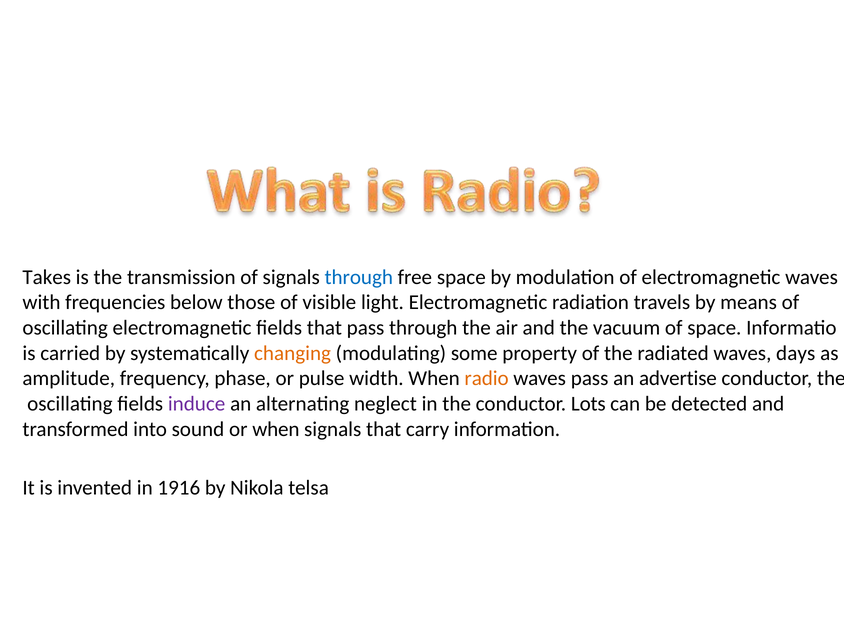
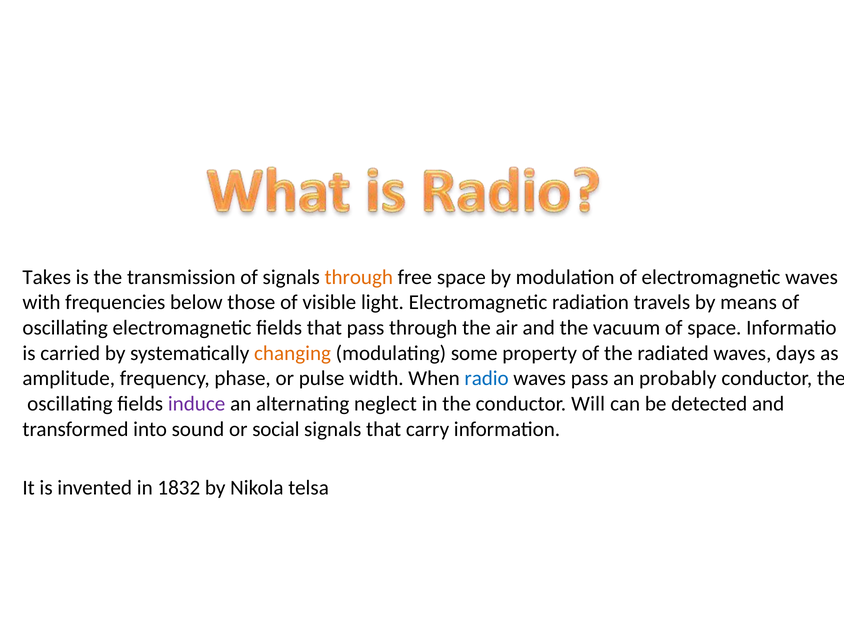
through colour: blue -> orange (359, 277)
radio colour: orange -> blue (487, 378)
advertise: advertise -> probably (678, 378)
Lots: Lots -> Will (588, 404)
or when: when -> social (276, 429)
1916: 1916 -> 1832 (179, 488)
